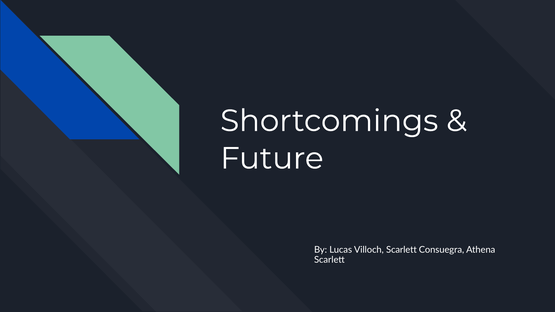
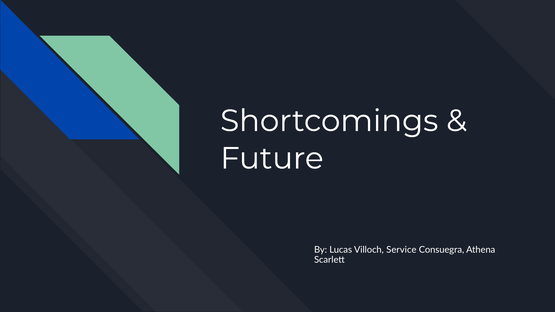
Villoch Scarlett: Scarlett -> Service (401, 250)
